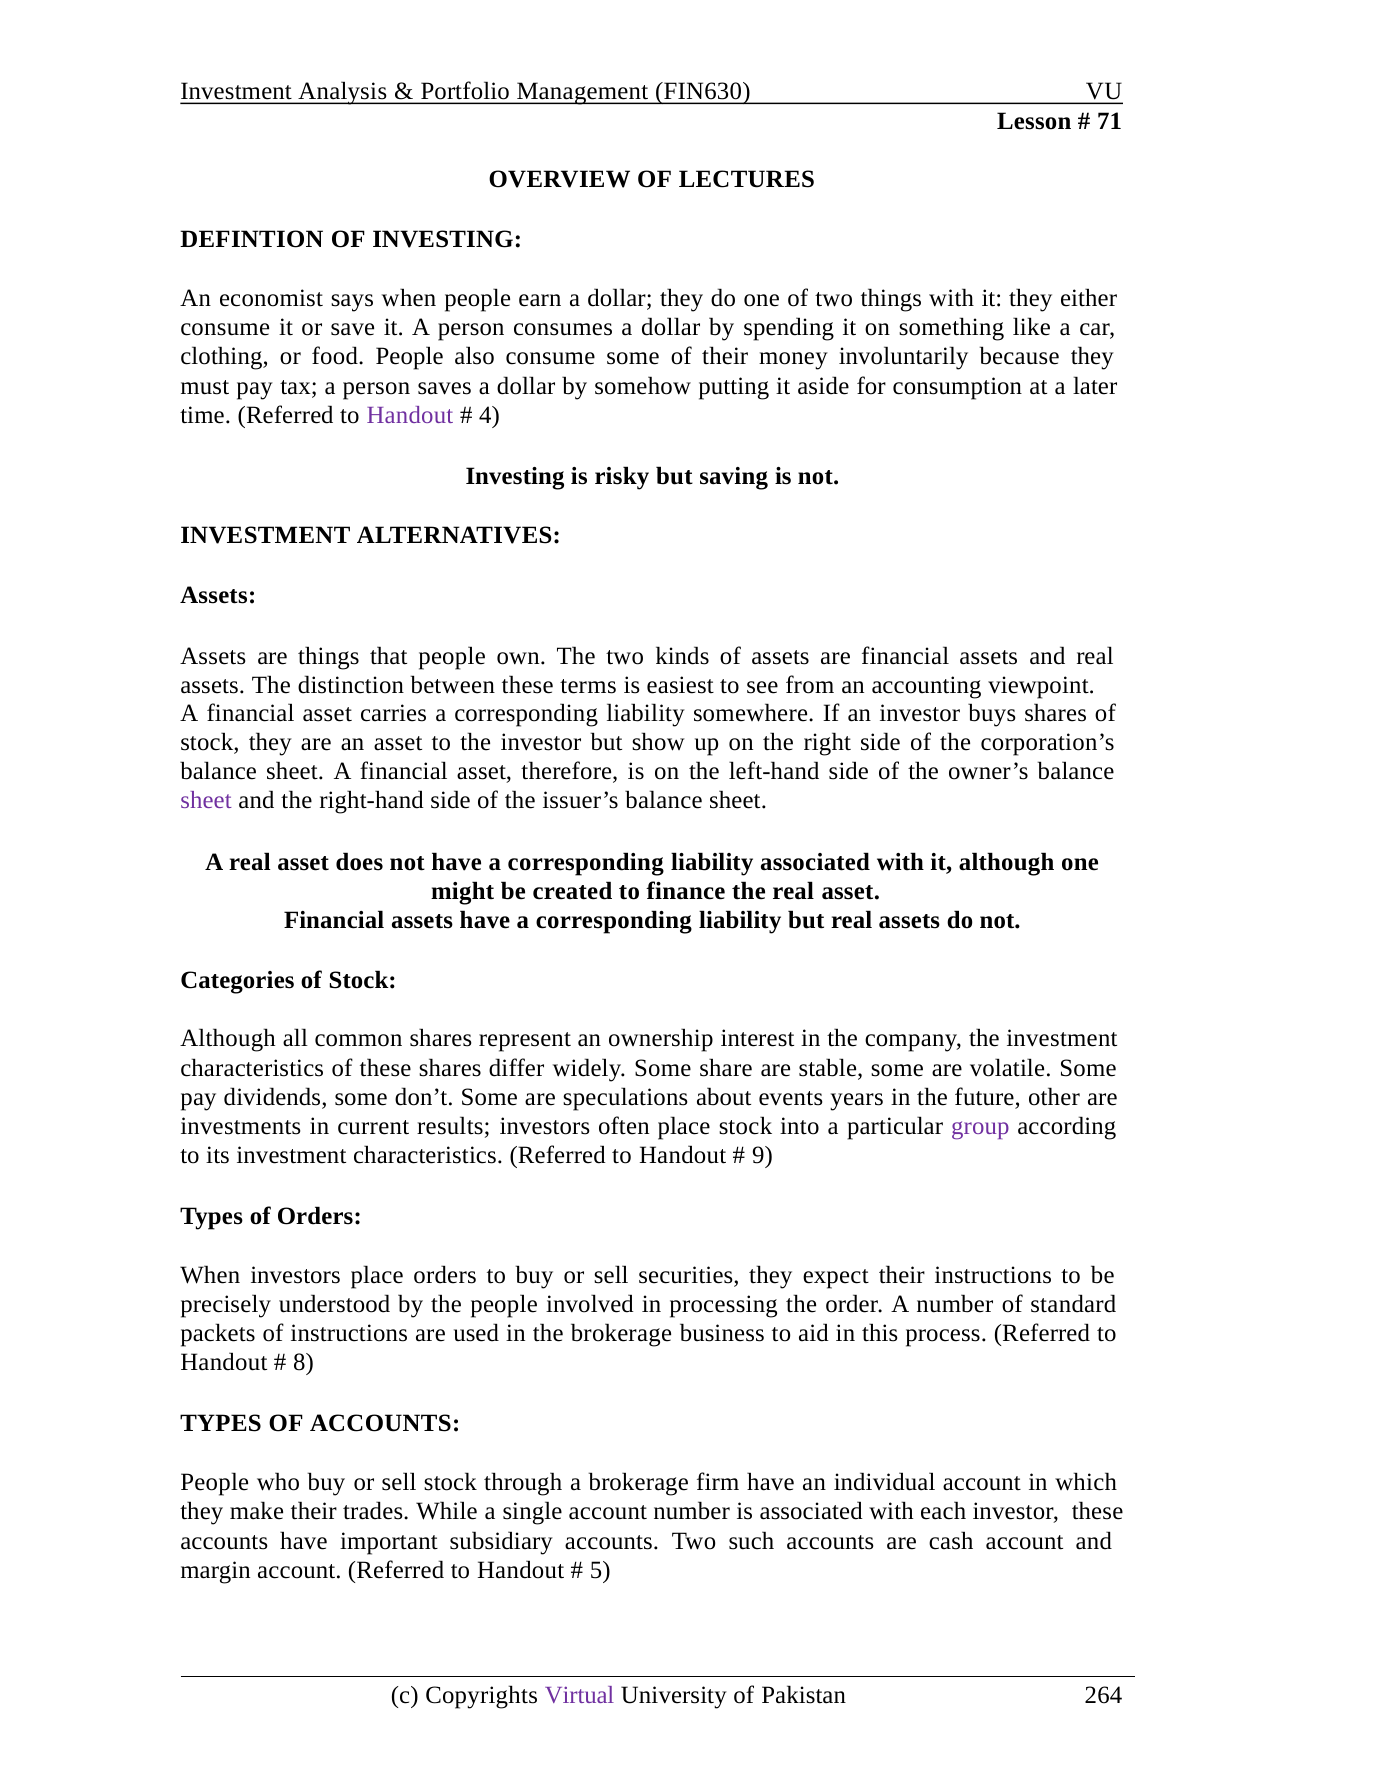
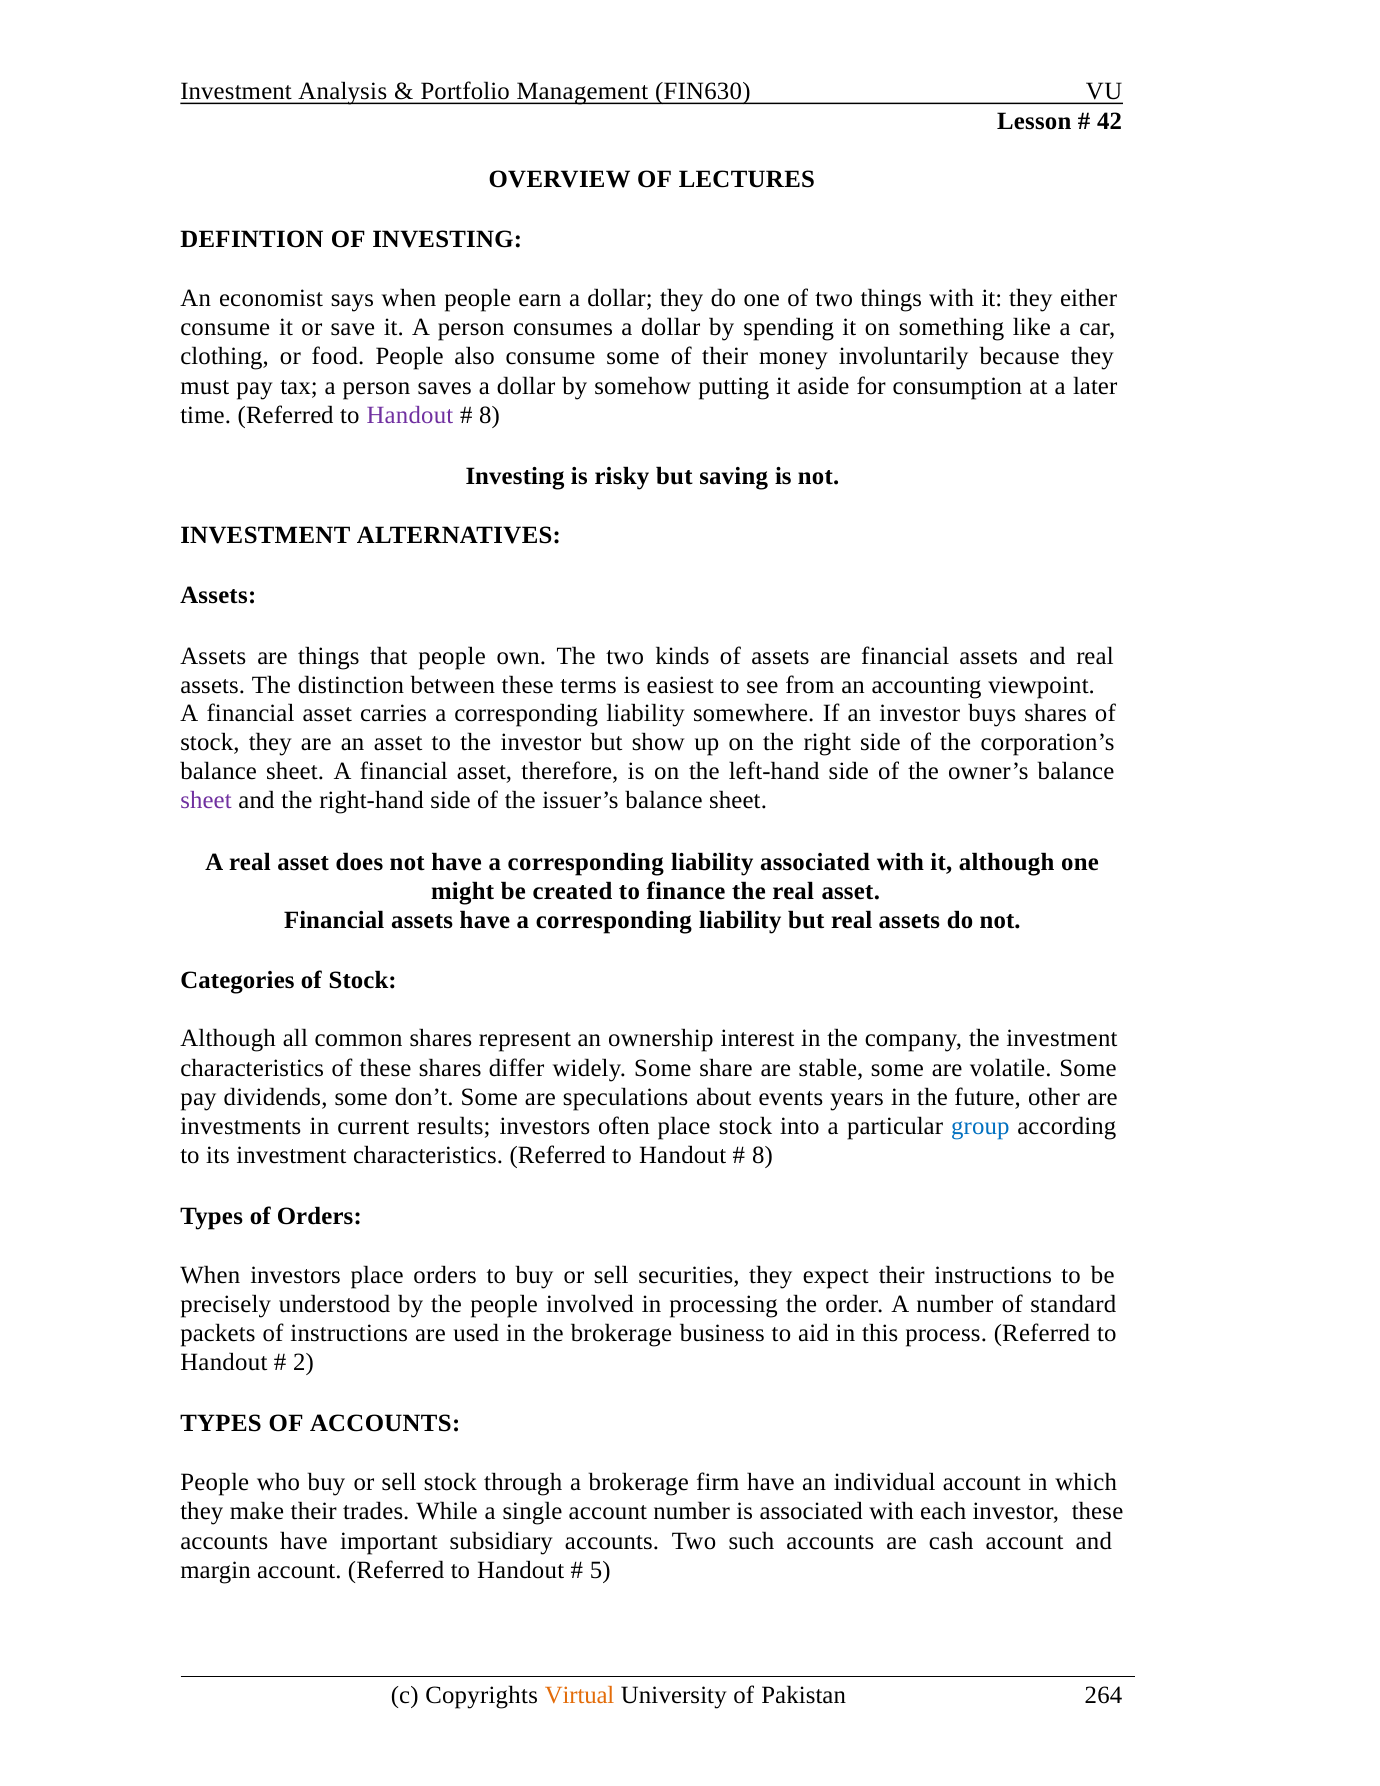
71: 71 -> 42 (1110, 121)
4: 4 -> 8 (490, 415)
group colour: purple -> blue (980, 1126)
9: 9 -> 8 (762, 1155)
8: 8 -> 2 (303, 1363)
Virtual colour: purple -> orange (580, 1695)
